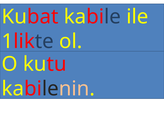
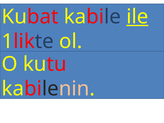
ile underline: none -> present (137, 17)
